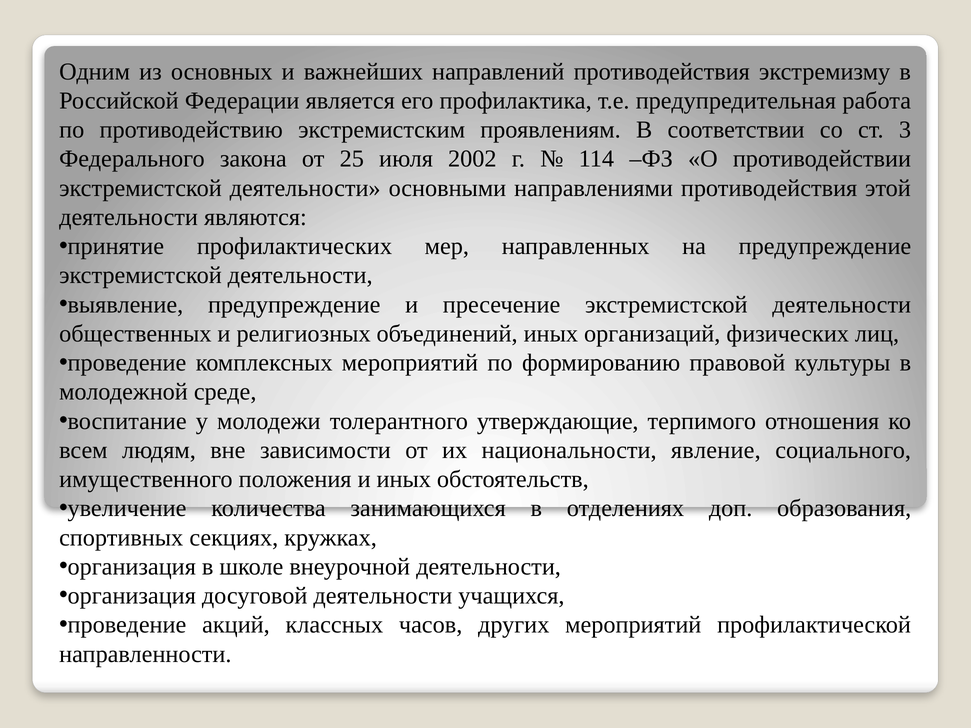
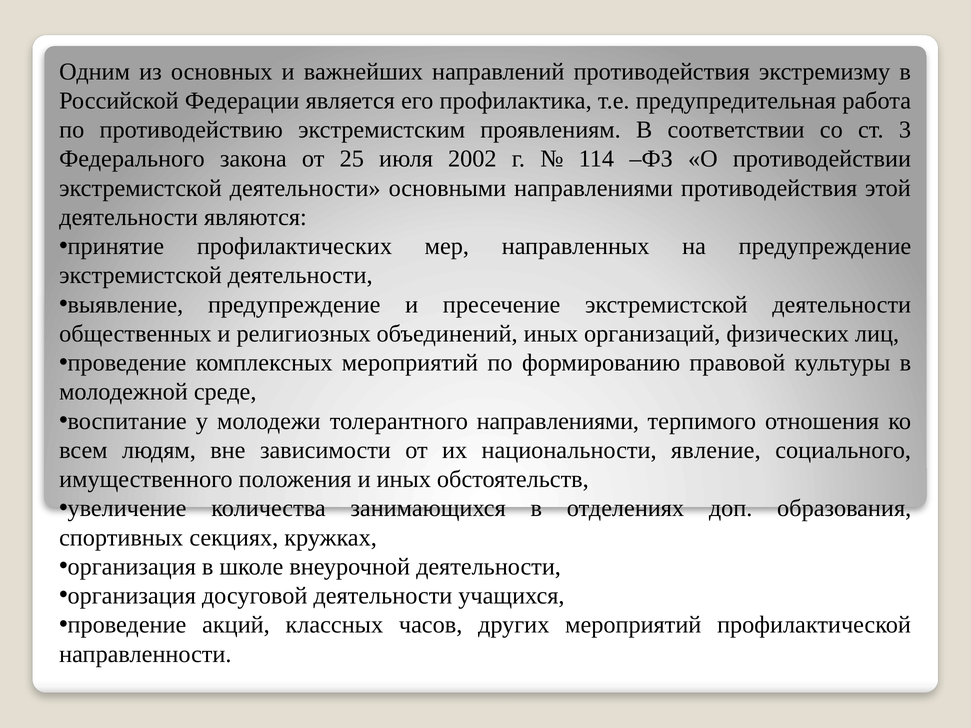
толерантного утверждающие: утверждающие -> направлениями (558, 421)
